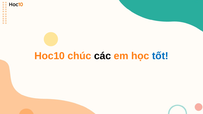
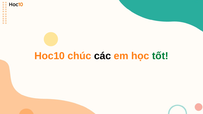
tốt colour: blue -> green (160, 56)
